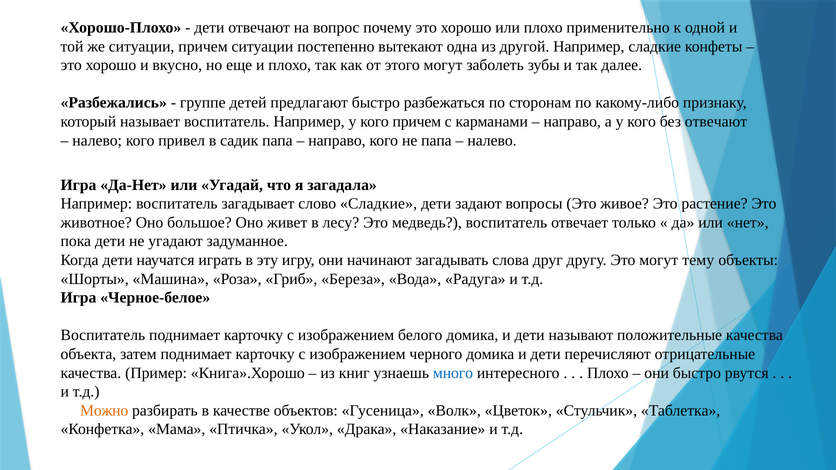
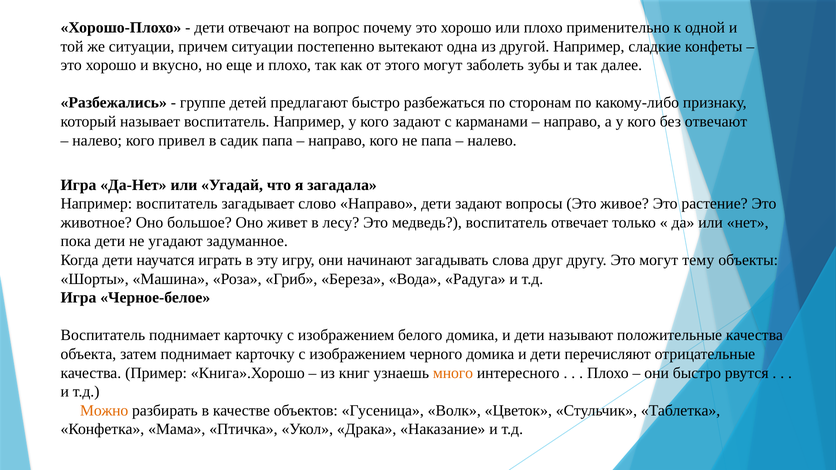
кого причем: причем -> задают (417, 122)
слово Сладкие: Сладкие -> Направо (379, 204)
много colour: blue -> orange (453, 373)
